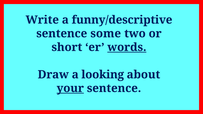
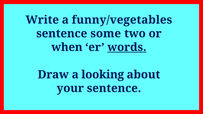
funny/descriptive: funny/descriptive -> funny/vegetables (122, 20)
short: short -> when (67, 47)
your underline: present -> none (70, 88)
